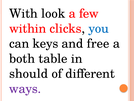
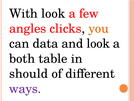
within: within -> angles (28, 28)
you colour: blue -> orange (99, 28)
keys: keys -> data (45, 43)
and free: free -> look (98, 43)
